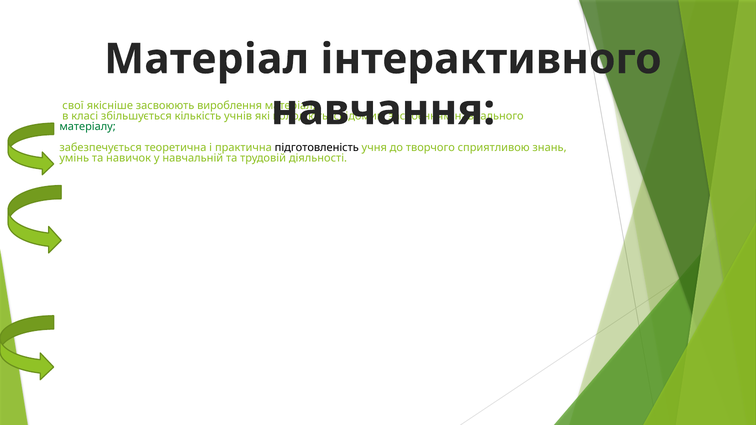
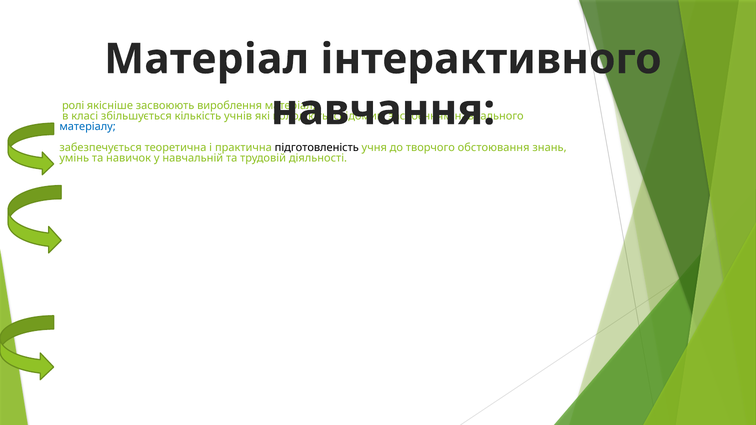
свої: свої -> ролі (73, 106)
матеріалу colour: green -> blue (88, 127)
сприятливою: сприятливою -> обстоювання (494, 148)
